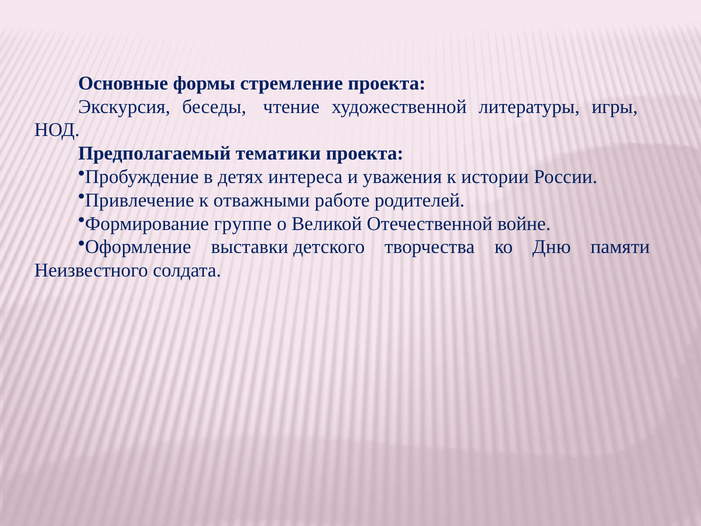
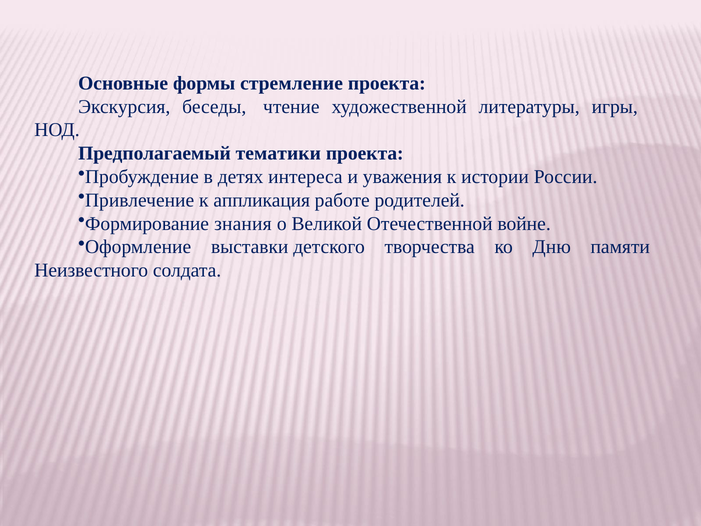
отважными: отважными -> аппликация (262, 200)
группе: группе -> знания (243, 223)
